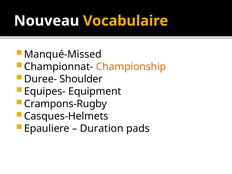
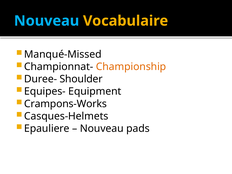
Nouveau colour: white -> light blue (47, 21)
Crampons-Rugby: Crampons-Rugby -> Crampons-Works (65, 104)
Duration: Duration -> Nouveau (102, 129)
